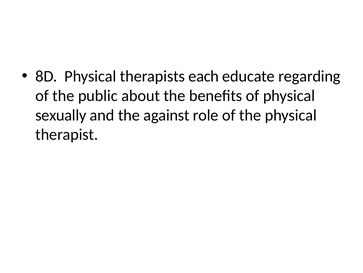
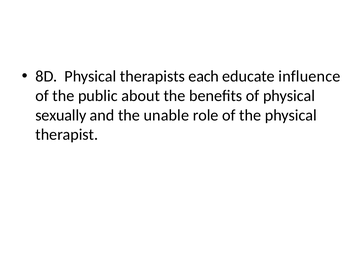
regarding: regarding -> influence (309, 76)
against: against -> unable (166, 115)
